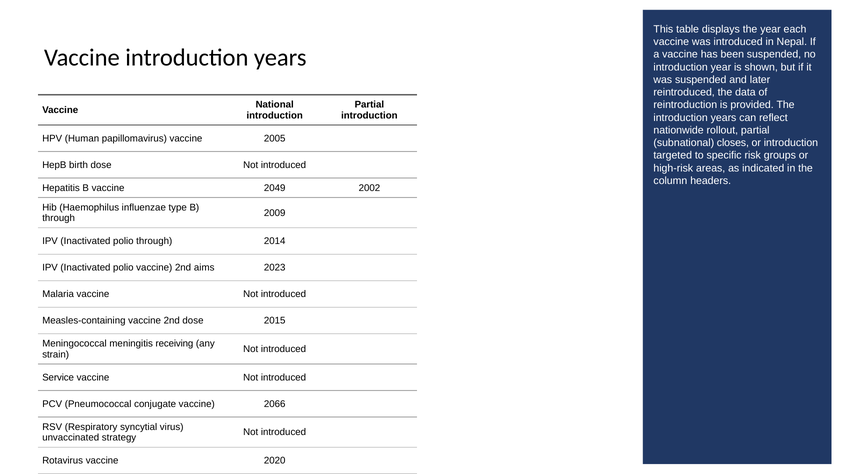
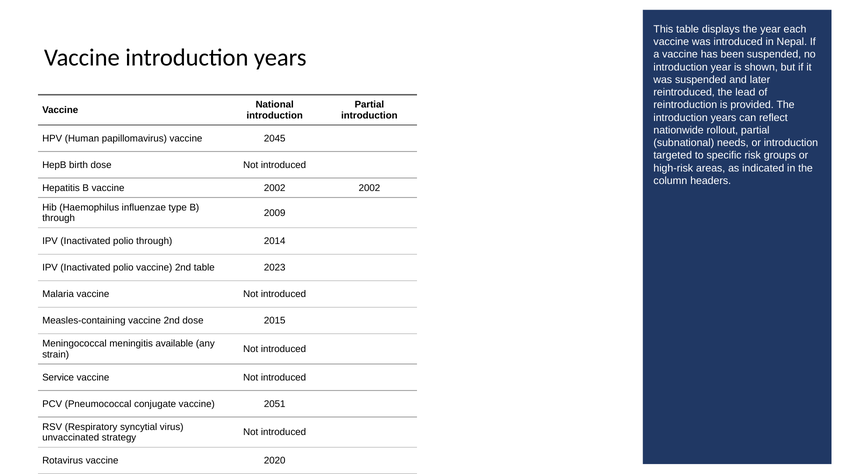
data: data -> lead (745, 92)
2005: 2005 -> 2045 (275, 138)
closes: closes -> needs (733, 143)
vaccine 2049: 2049 -> 2002 (275, 188)
2nd aims: aims -> table (204, 268)
receiving: receiving -> available (174, 343)
2066: 2066 -> 2051 (275, 404)
